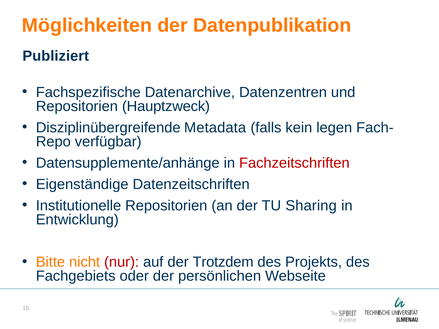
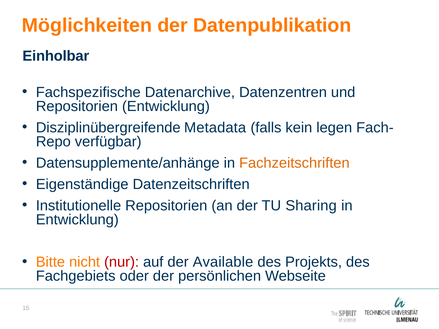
Publiziert: Publiziert -> Einholbar (56, 56)
Repositorien Hauptzweck: Hauptzweck -> Entwicklung (166, 106)
Fachzeitschriften colour: red -> orange (294, 163)
Trotzdem: Trotzdem -> Available (223, 262)
